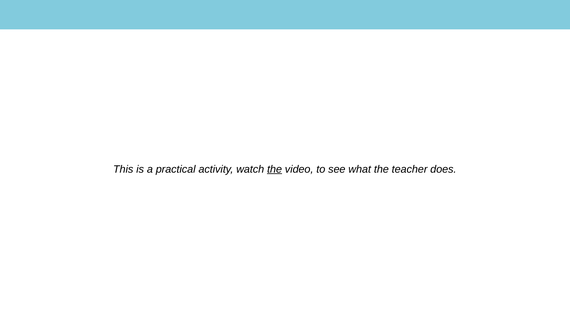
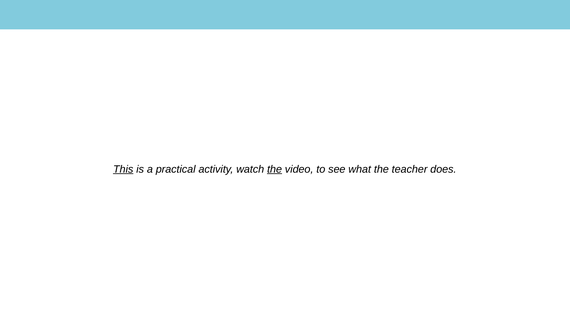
This underline: none -> present (123, 170)
